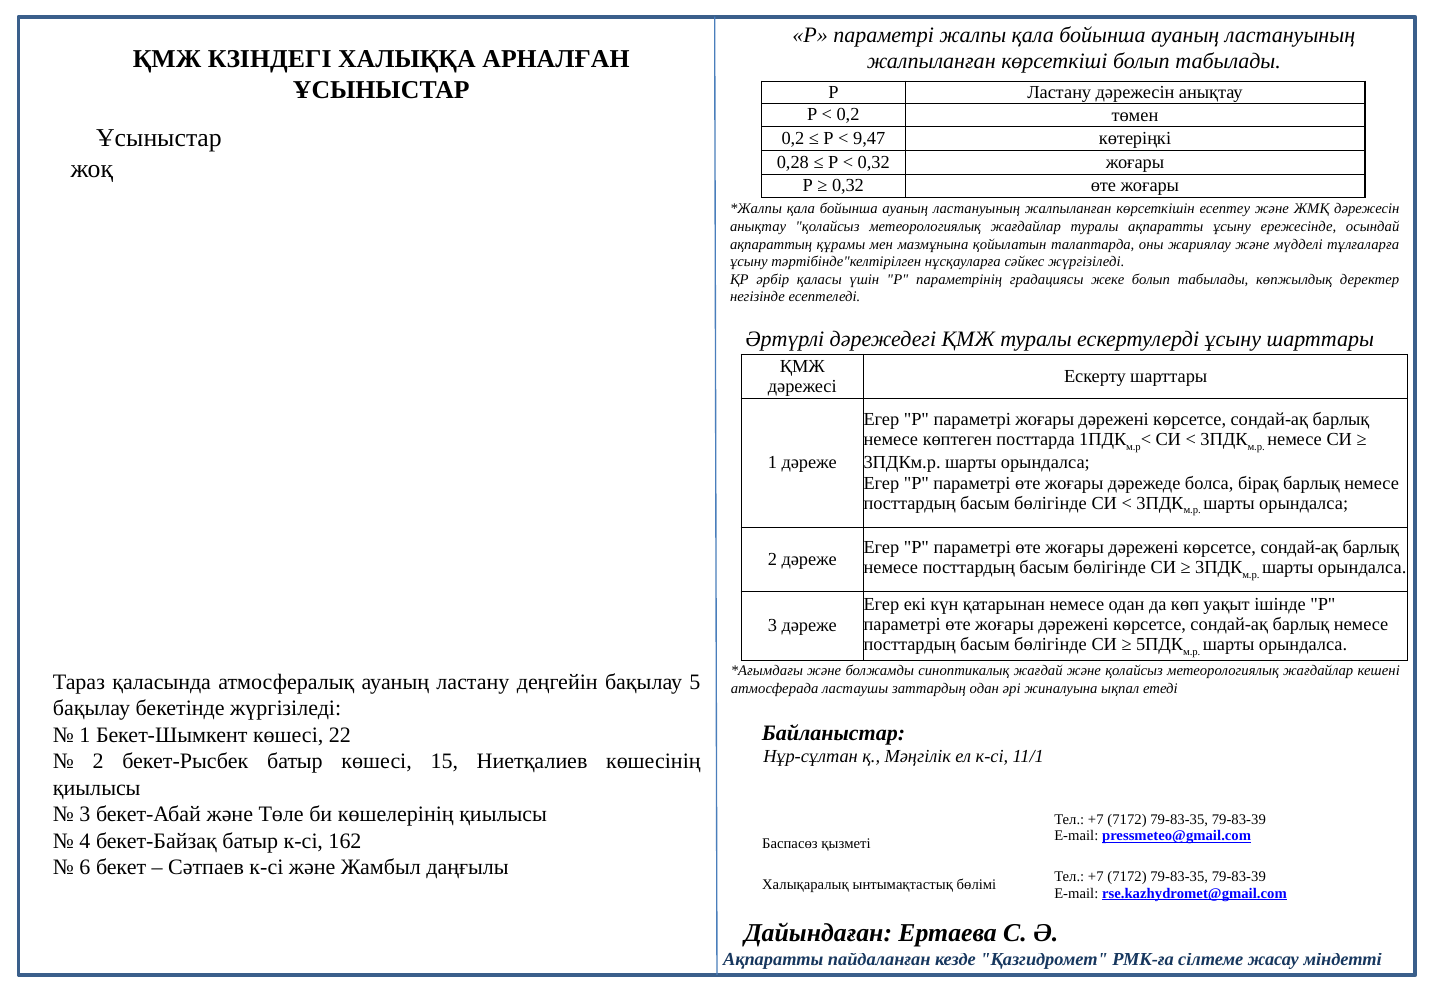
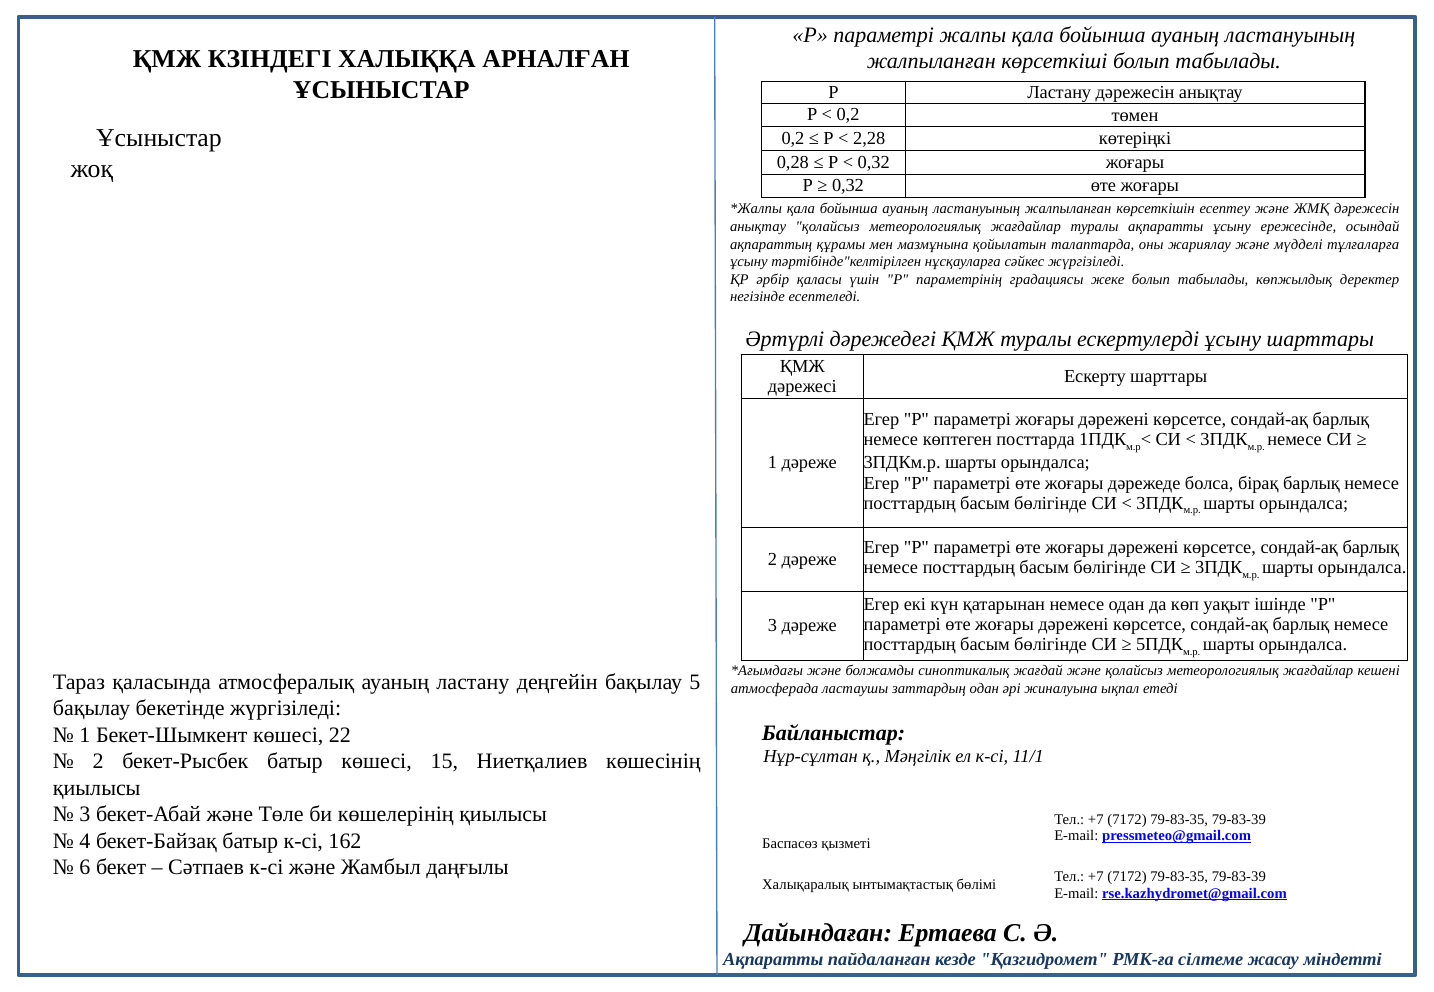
9,47: 9,47 -> 2,28 (869, 138)
